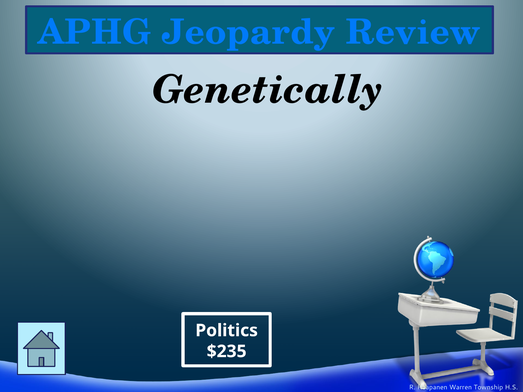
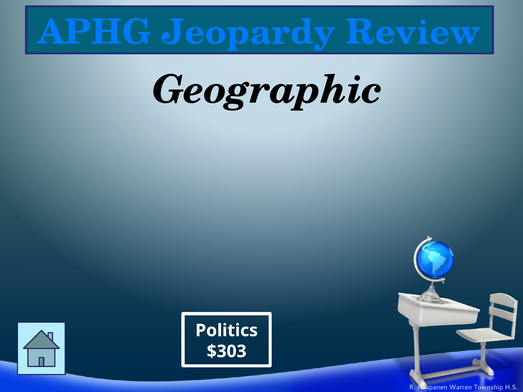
Genetically: Genetically -> Geographic (268, 90)
$235: $235 -> $303 (227, 352)
